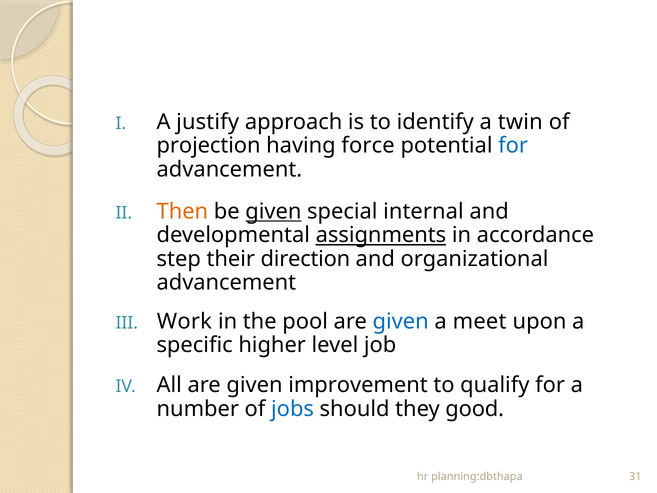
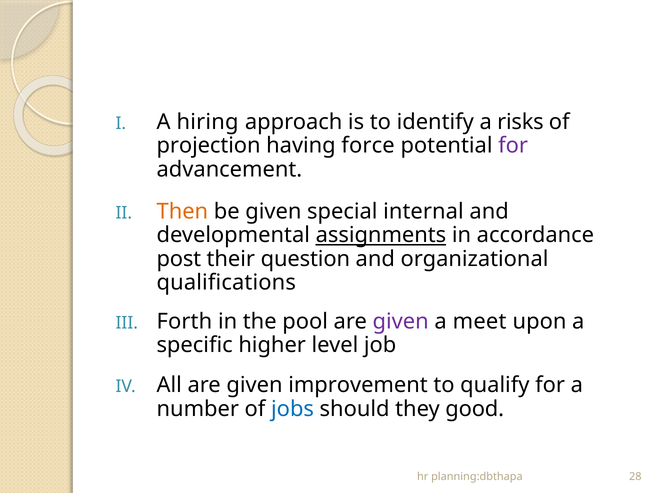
justify: justify -> hiring (208, 122)
twin: twin -> risks (520, 122)
for colour: blue -> purple (513, 146)
given underline: present -> none (273, 211)
step: step -> post (179, 259)
direction: direction -> question (305, 259)
advancement: advancement -> qualifications (226, 282)
Work: Work -> Forth (184, 321)
given colour: blue -> purple (401, 321)
31: 31 -> 28 (635, 476)
